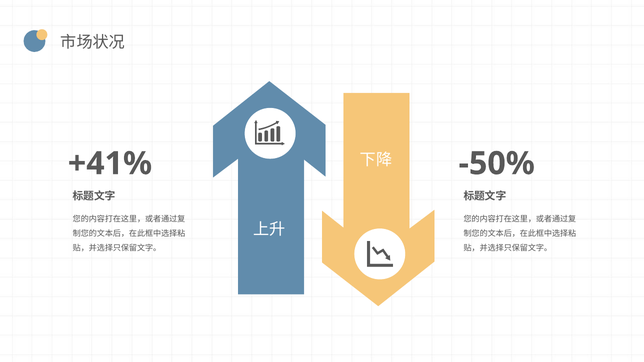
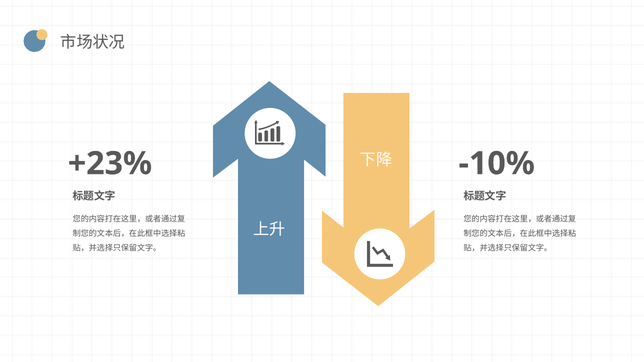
+41%: +41% -> +23% (110, 164)
-50%: -50% -> -10% (497, 164)
